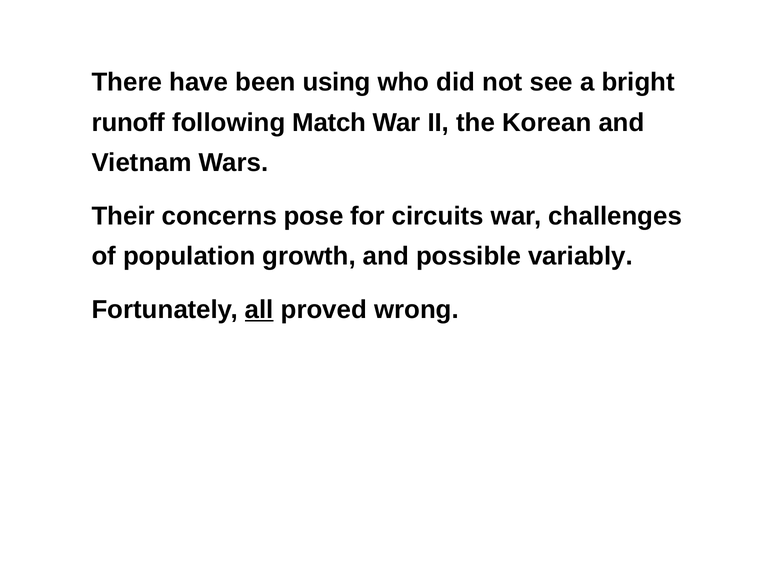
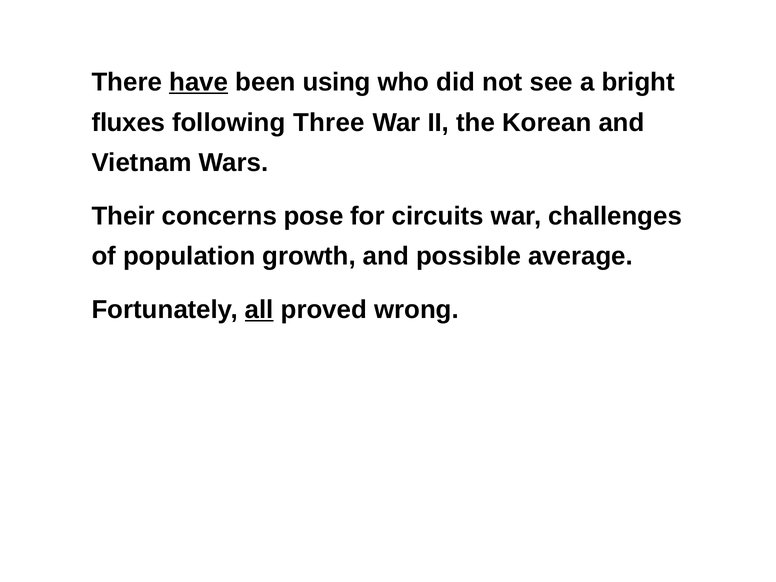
have underline: none -> present (199, 82)
runoff: runoff -> fluxes (128, 122)
Match: Match -> Three (329, 122)
variably: variably -> average (581, 256)
